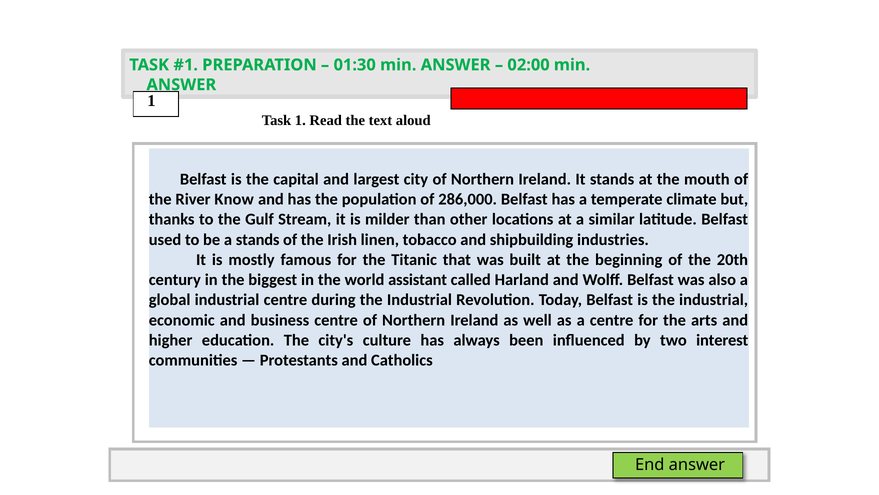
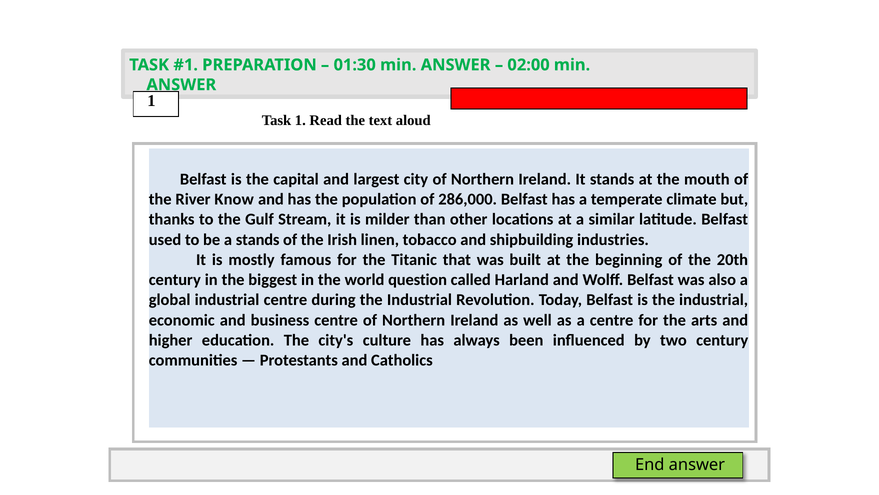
assistant: assistant -> question (418, 280)
two interest: interest -> century (722, 340)
